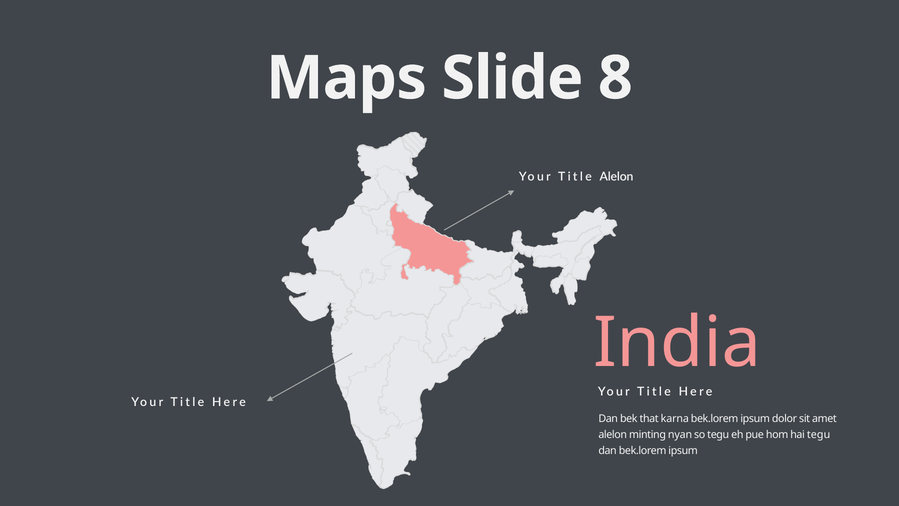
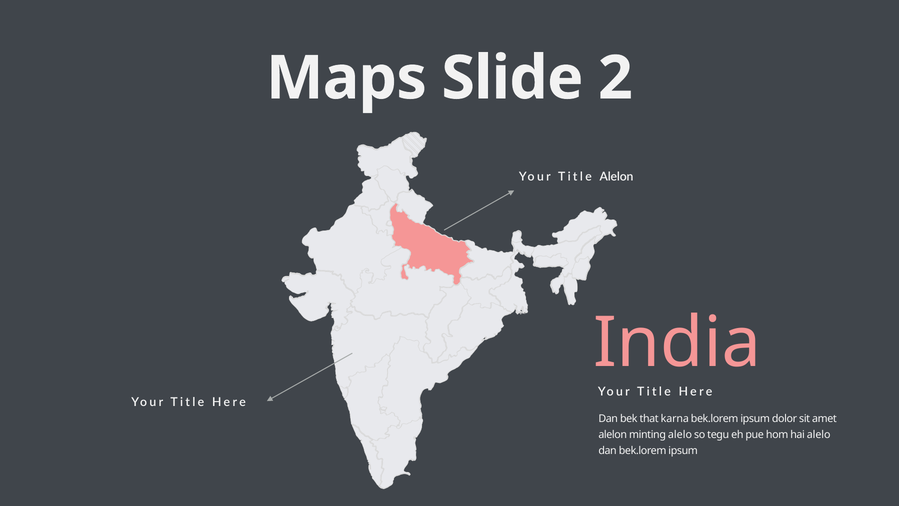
8: 8 -> 2 (615, 78)
minting nyan: nyan -> alelo (680, 434)
hai tegu: tegu -> alelo (819, 434)
